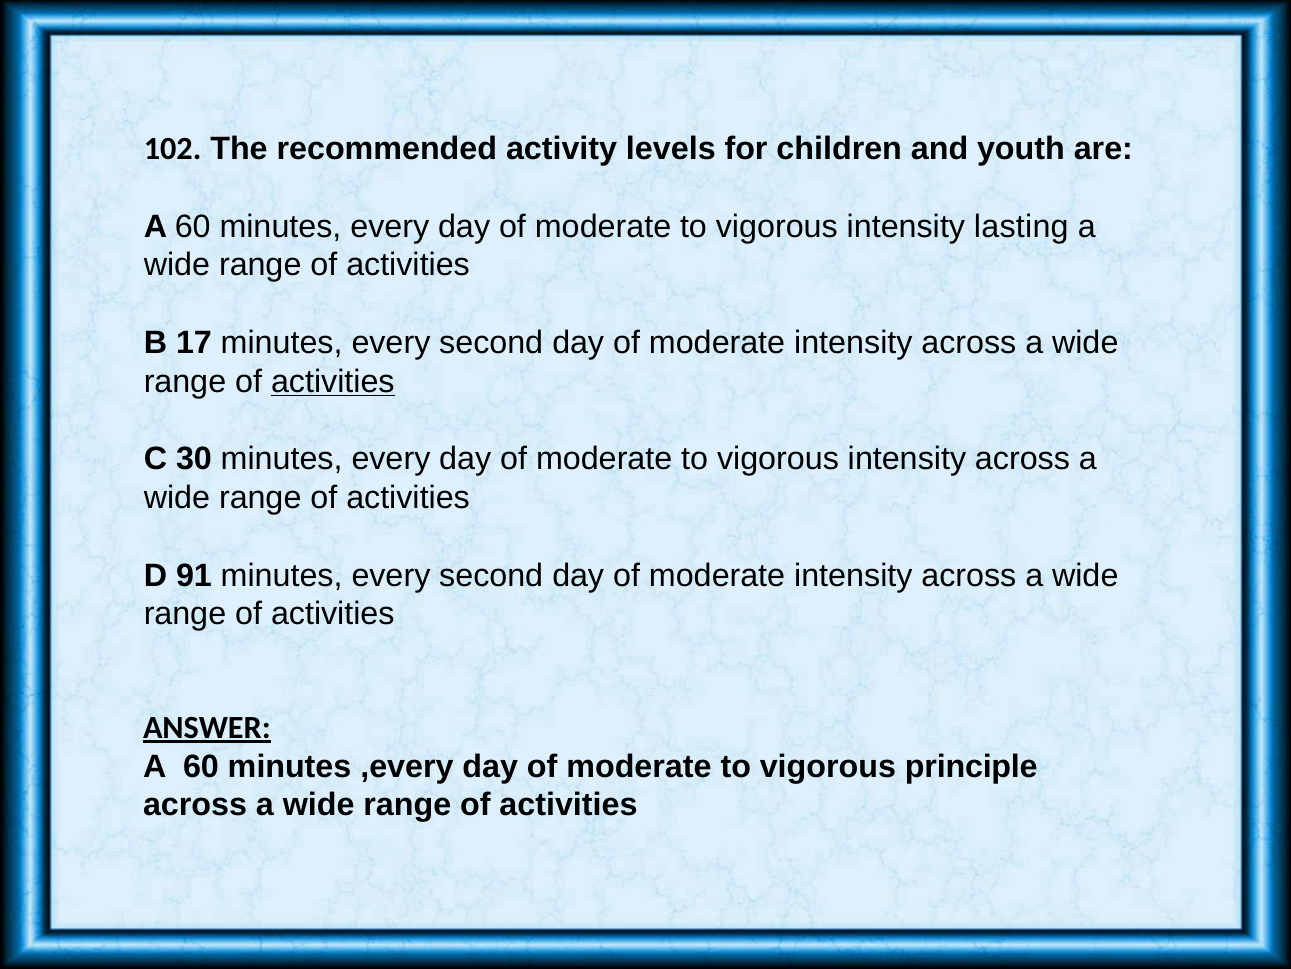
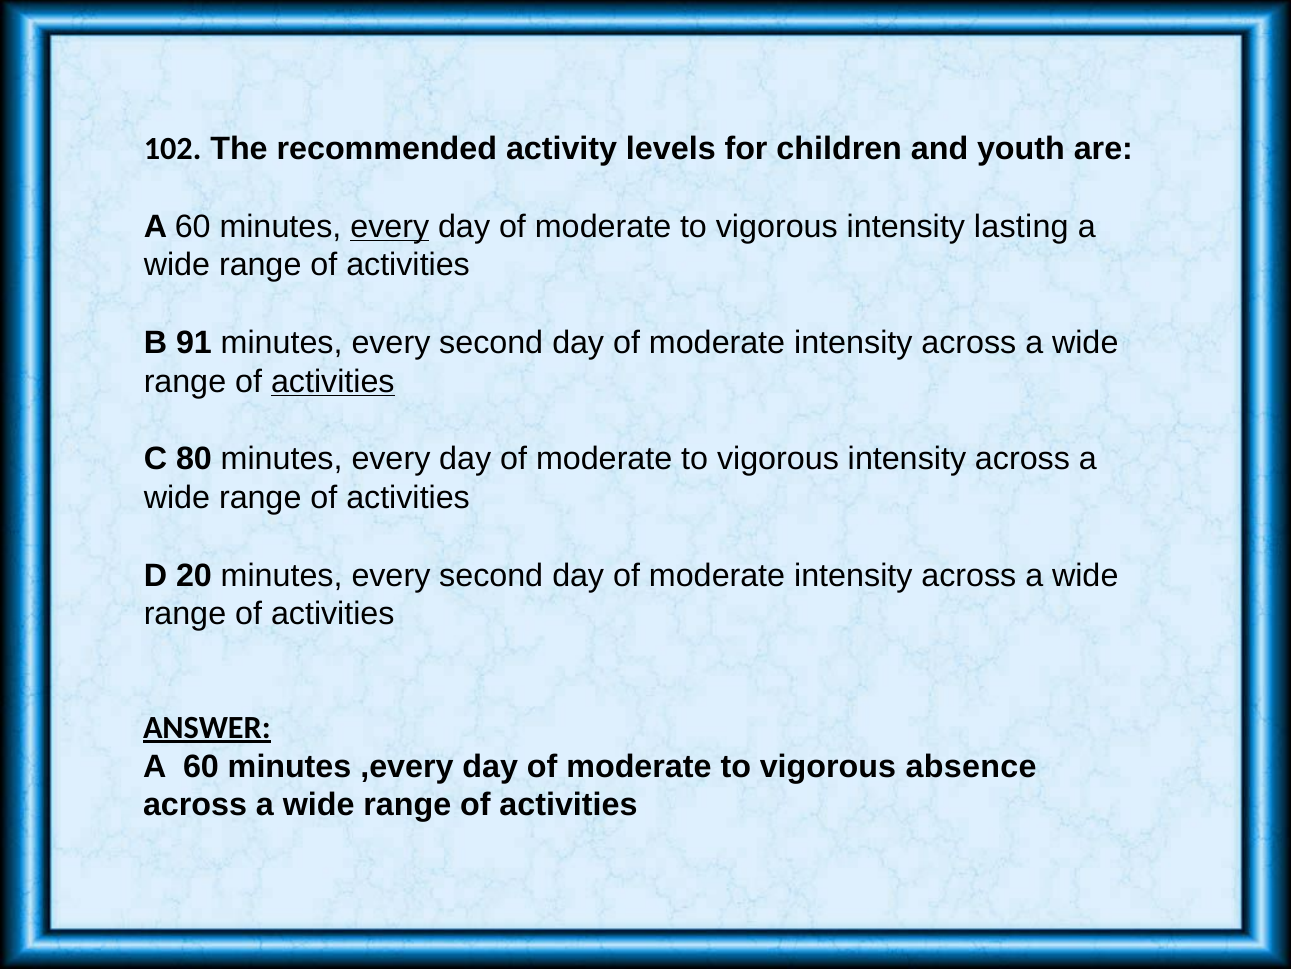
every underline: none -> present (390, 226)
17: 17 -> 91 (194, 343)
30: 30 -> 80 (194, 459)
91: 91 -> 20 (194, 575)
principle: principle -> absence (971, 766)
